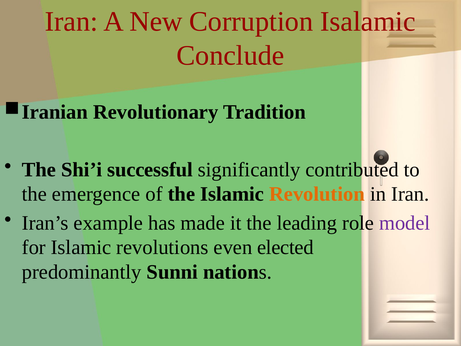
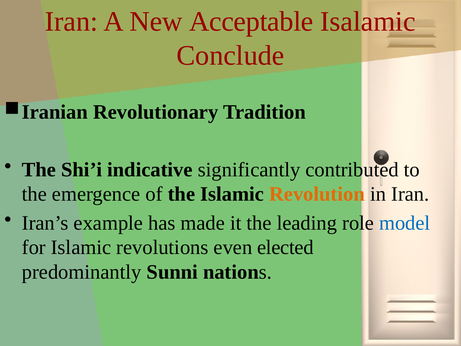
Corruption: Corruption -> Acceptable (251, 22)
successful: successful -> indicative (150, 169)
model colour: purple -> blue (405, 223)
